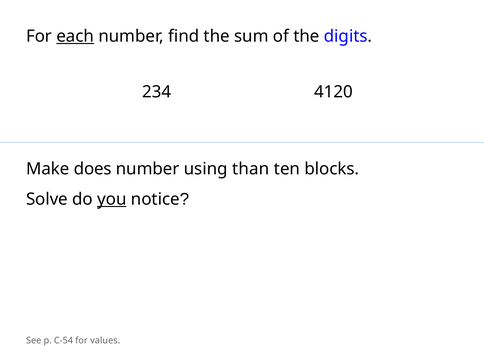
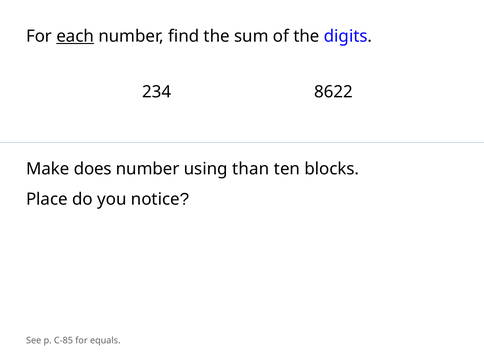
4120: 4120 -> 8622 (333, 92)
Solve: Solve -> Place (47, 199)
you underline: present -> none (112, 199)
C-54: C-54 -> C-85 (63, 341)
values: values -> equals (105, 341)
